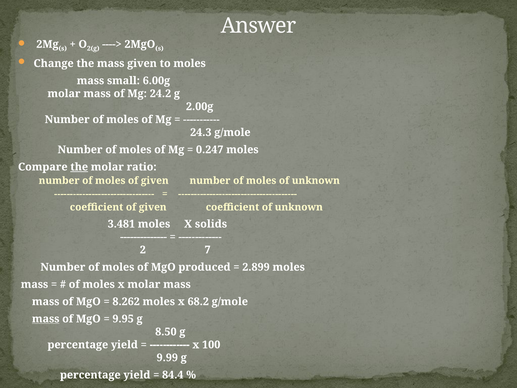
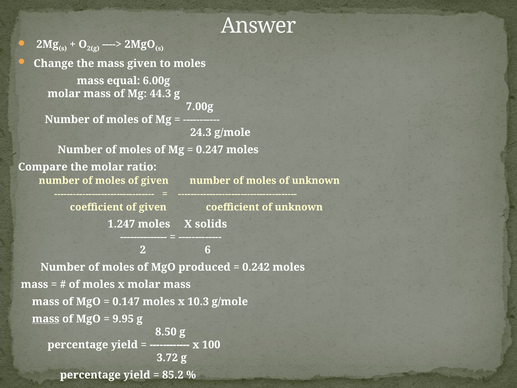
small: small -> equal (123, 81)
24.2: 24.2 -> 44.3 (160, 94)
2.00g: 2.00g -> 7.00g (200, 106)
the underline: present -> none (79, 167)
3.481: 3.481 -> 1.247 (121, 224)
7: 7 -> 6 (208, 250)
2.899: 2.899 -> 0.242 (256, 267)
8.262: 8.262 -> 0.147 (126, 301)
68.2: 68.2 -> 10.3 (198, 301)
9.99: 9.99 -> 3.72 (167, 357)
84.4: 84.4 -> 85.2 (173, 375)
